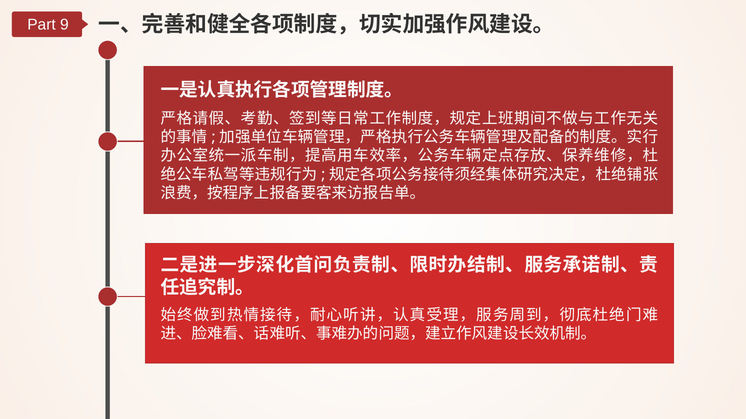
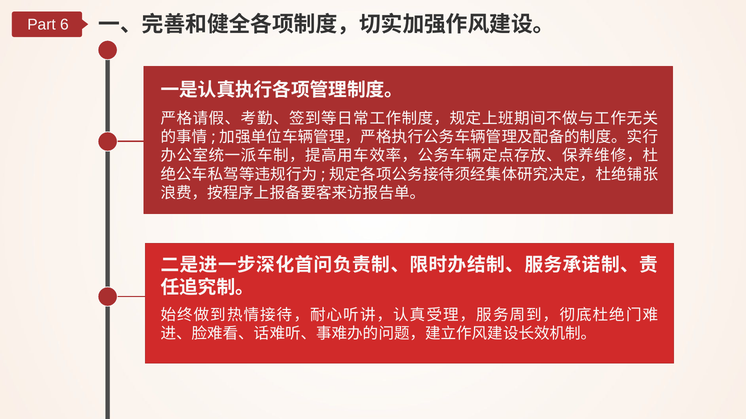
9: 9 -> 6 (64, 25)
